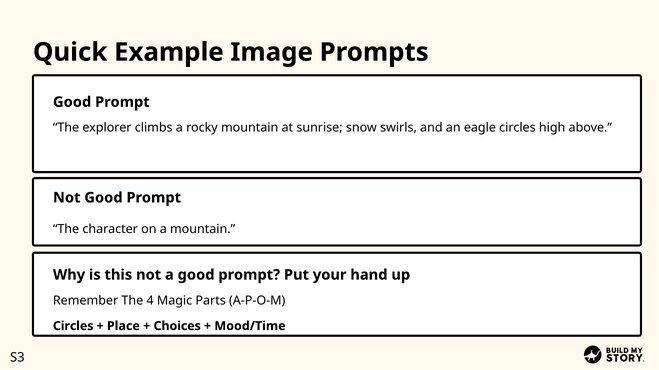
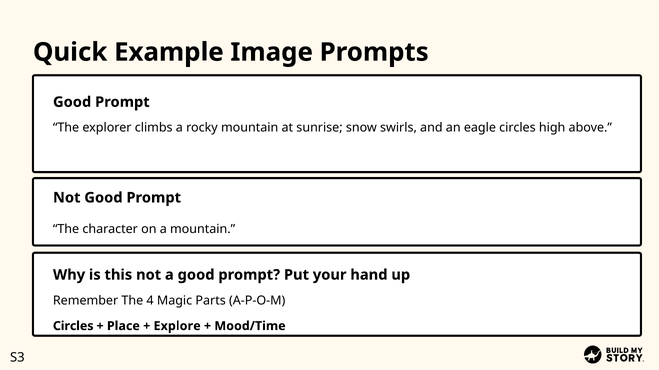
Choices: Choices -> Explore (177, 327)
